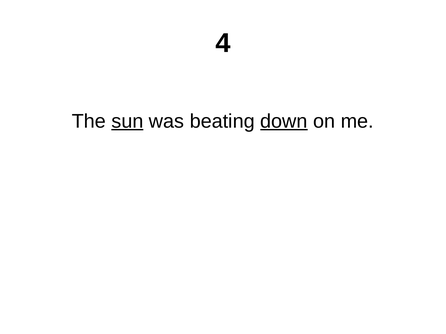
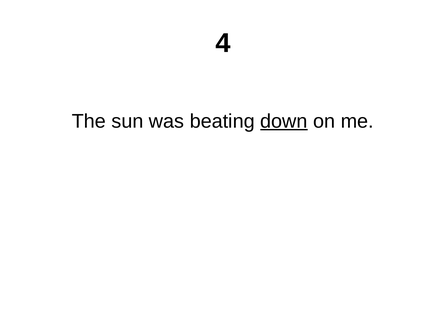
sun underline: present -> none (127, 121)
